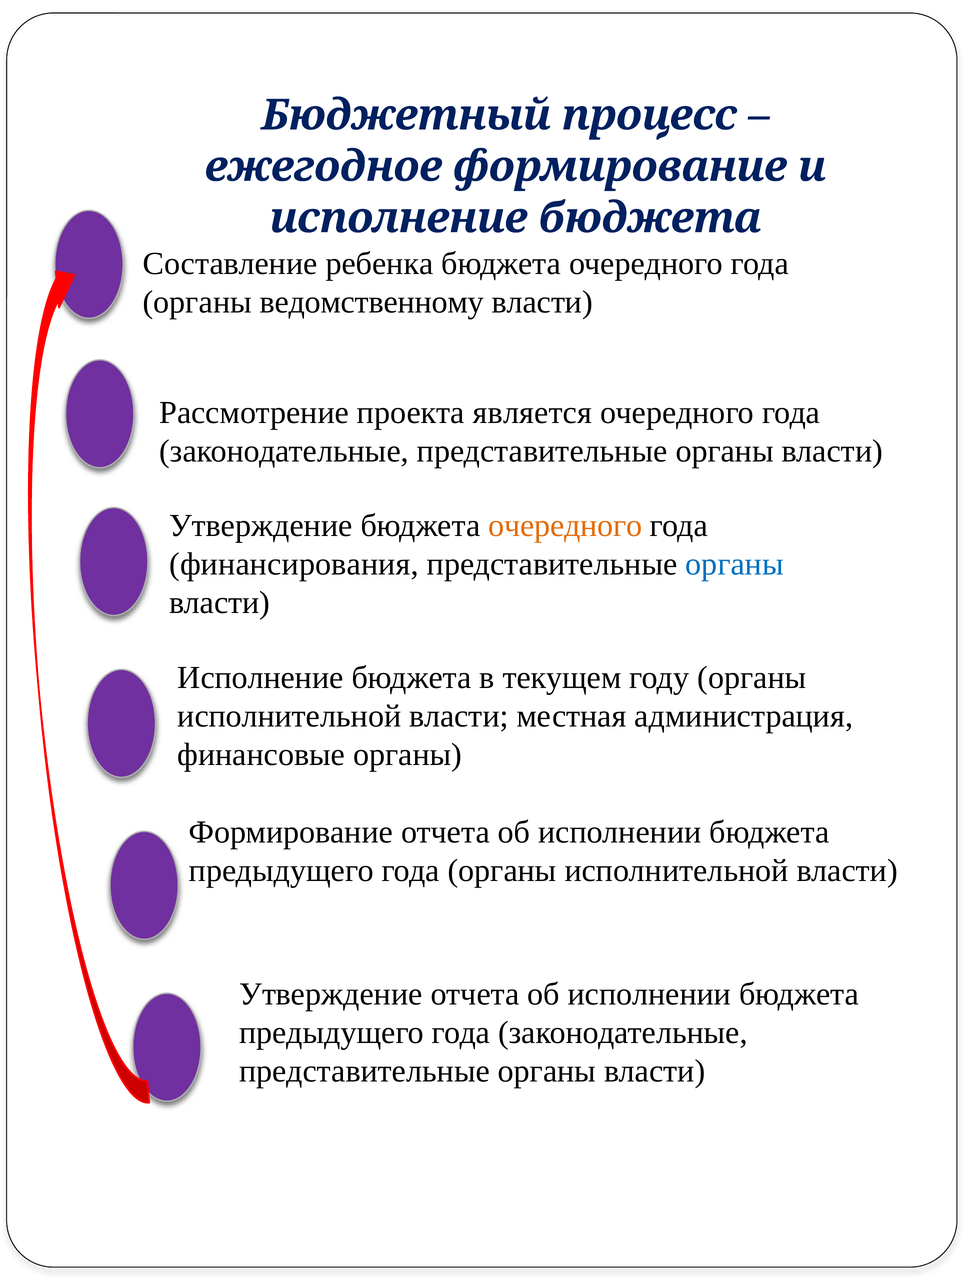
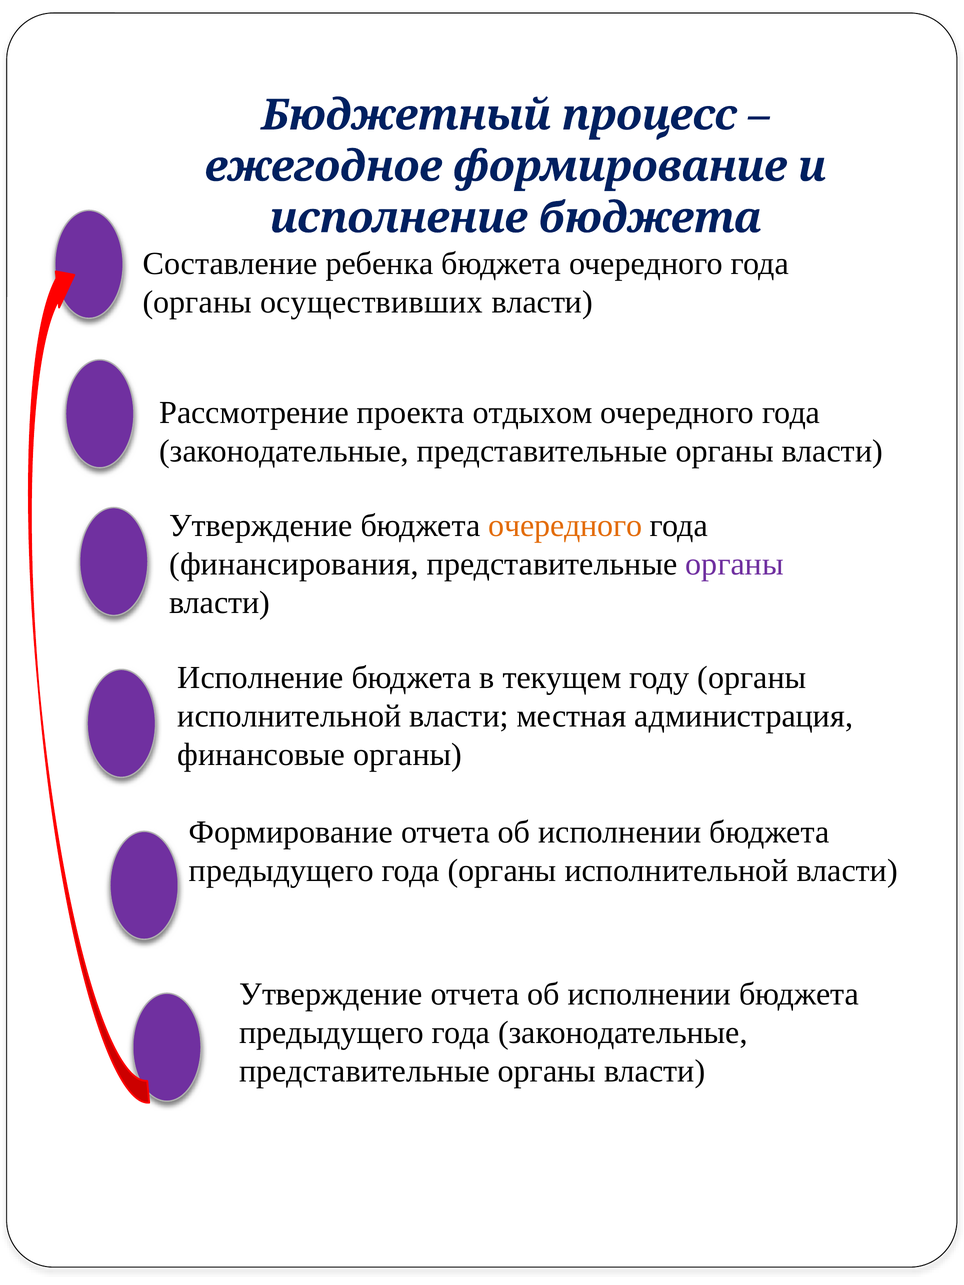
ведомственному: ведомственному -> осуществивших (372, 302)
является: является -> отдыхом (533, 413)
органы colour: blue -> purple (735, 564)
